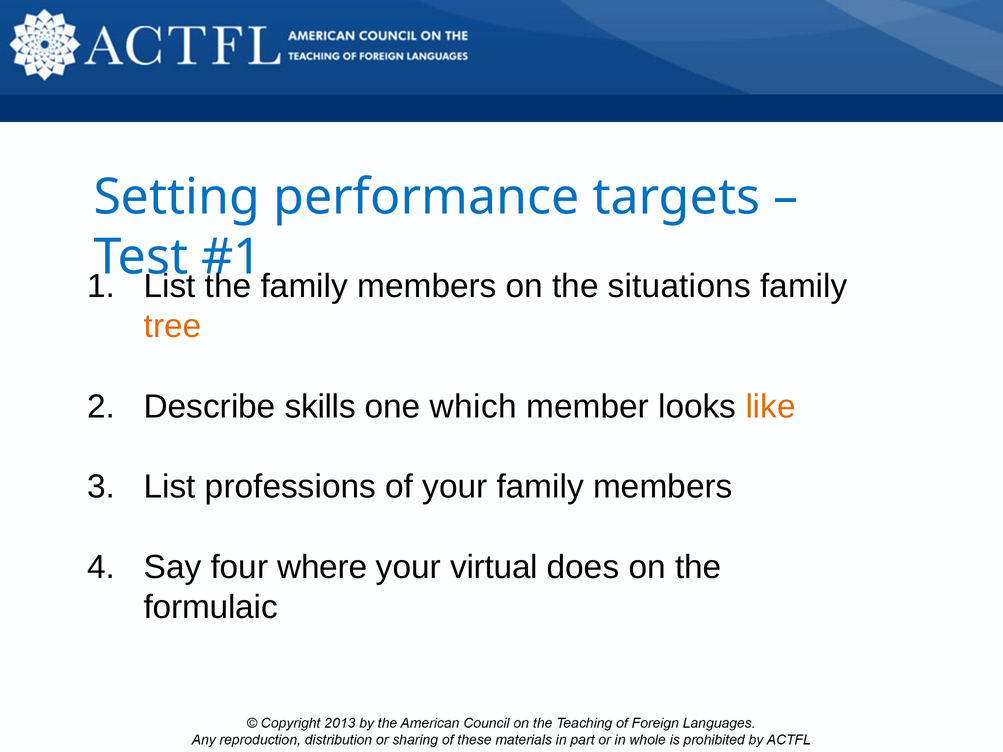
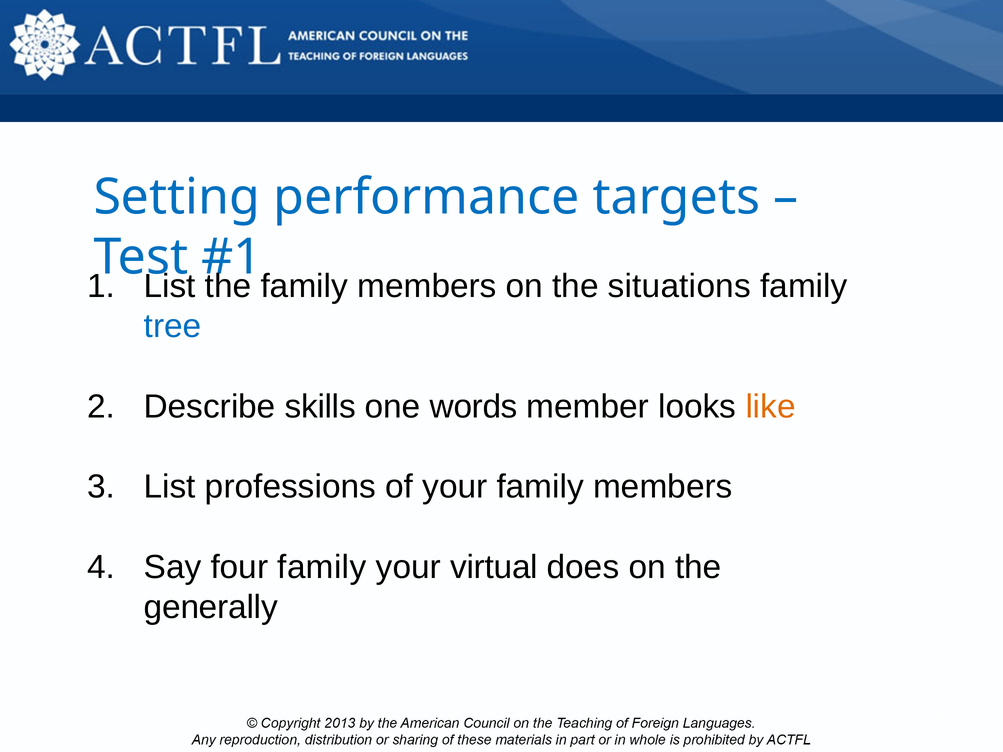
tree colour: orange -> blue (173, 327)
which: which -> words (474, 407)
four where: where -> family (322, 567)
formulaic: formulaic -> generally (211, 607)
